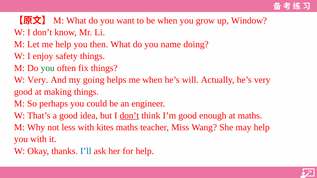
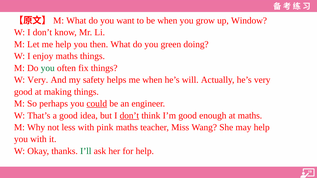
name: name -> green (171, 44)
enjoy safety: safety -> maths (67, 56)
going: going -> safety (94, 80)
could underline: none -> present (97, 104)
kites: kites -> pink (105, 128)
I’ll colour: blue -> green (86, 151)
